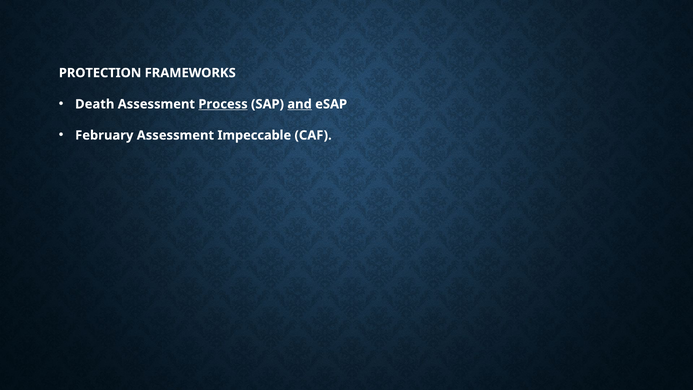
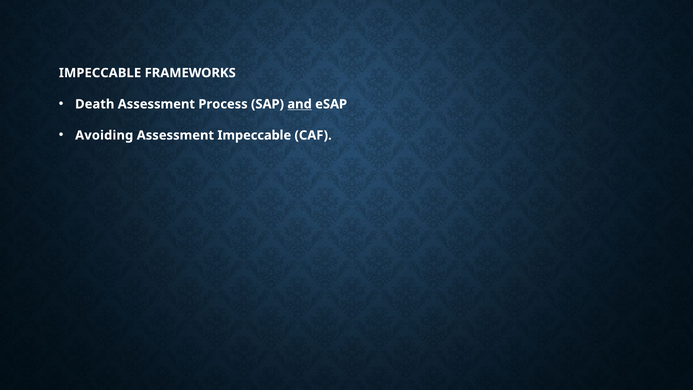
PROTECTION: PROTECTION -> IMPECCABLE (100, 73)
Process underline: present -> none (223, 104)
February: February -> Avoiding (104, 135)
